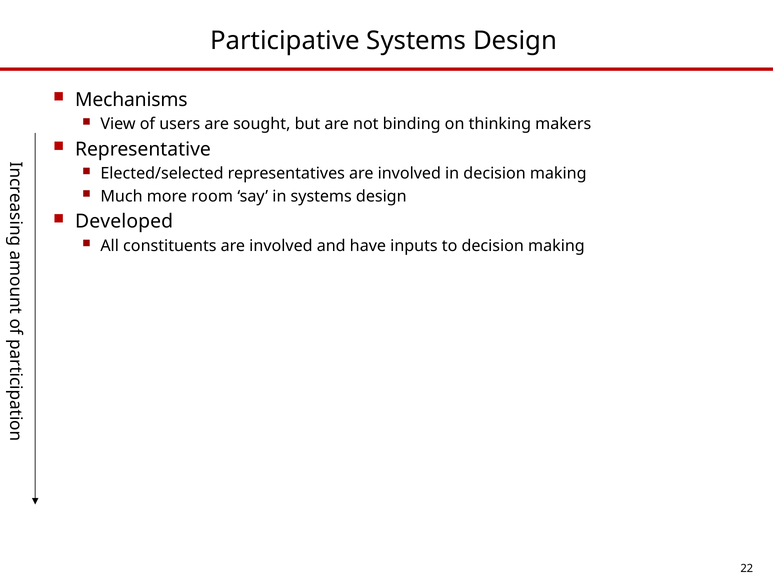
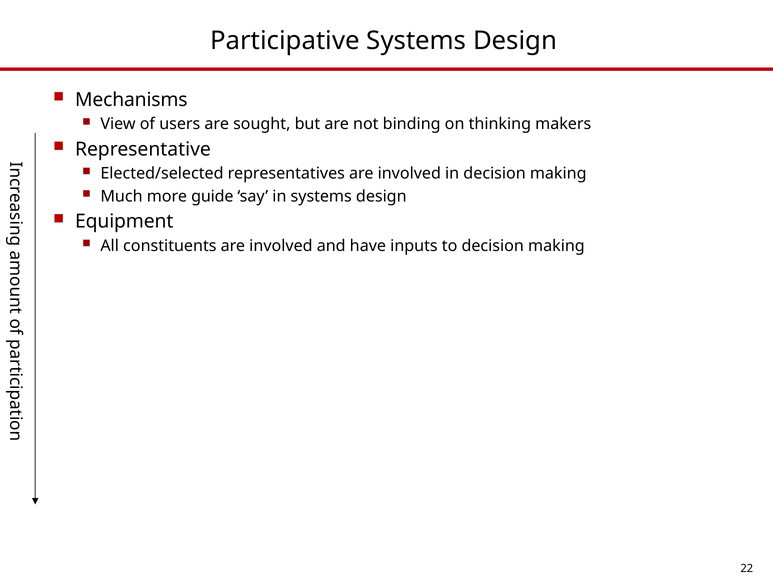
room: room -> guide (212, 196)
Developed: Developed -> Equipment (124, 222)
